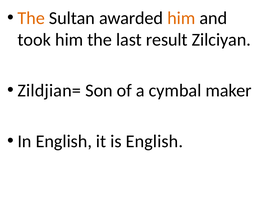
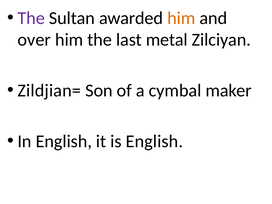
The colour: orange -> purple (31, 18)
took: took -> over (34, 40)
result: result -> metal (167, 40)
